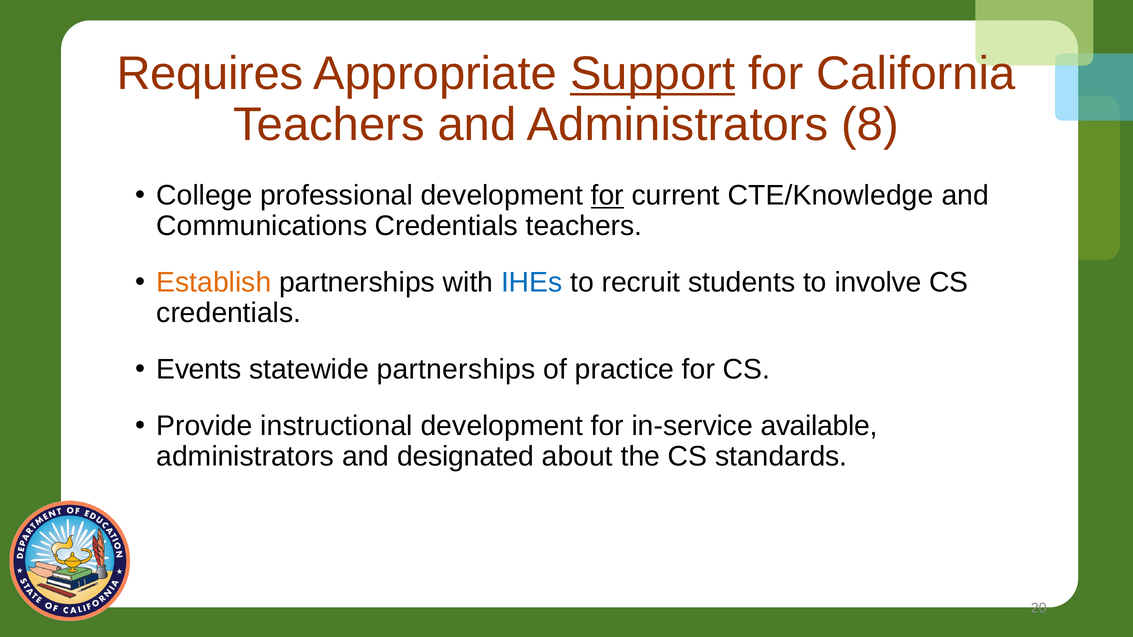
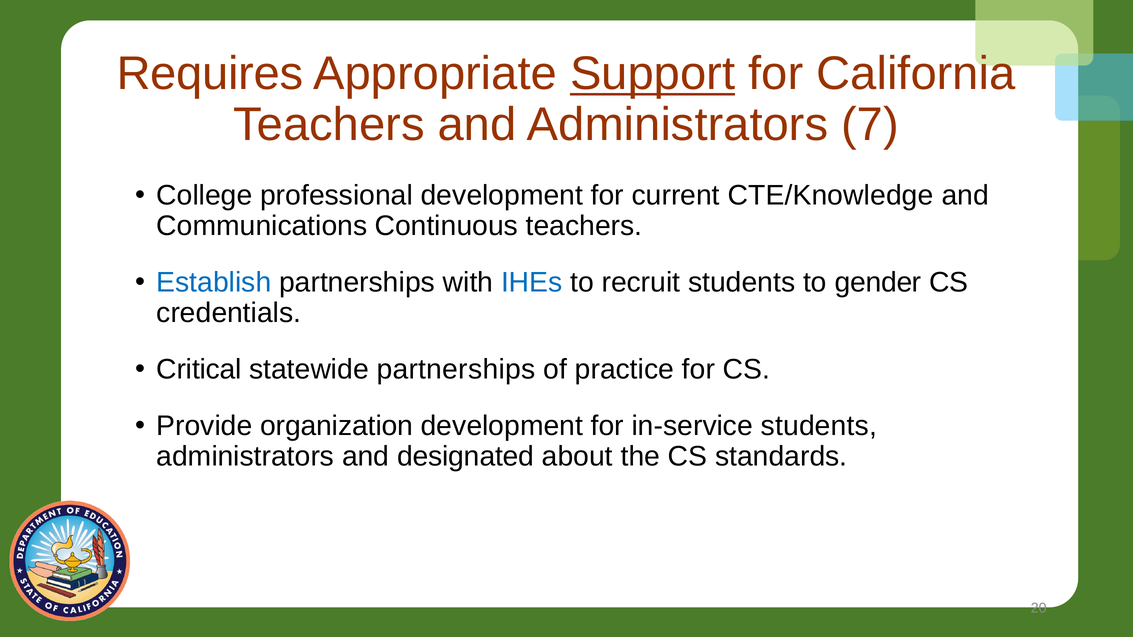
8: 8 -> 7 (870, 125)
for underline: present -> none (607, 196)
Communications Credentials: Credentials -> Continuous (446, 226)
Establish colour: orange -> blue (214, 283)
involve: involve -> gender (878, 283)
Events: Events -> Critical (199, 370)
instructional: instructional -> organization (337, 426)
in-service available: available -> students (819, 426)
